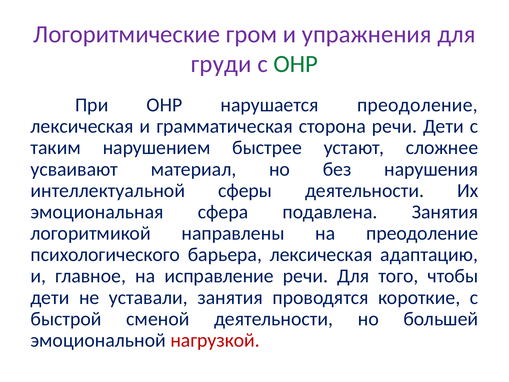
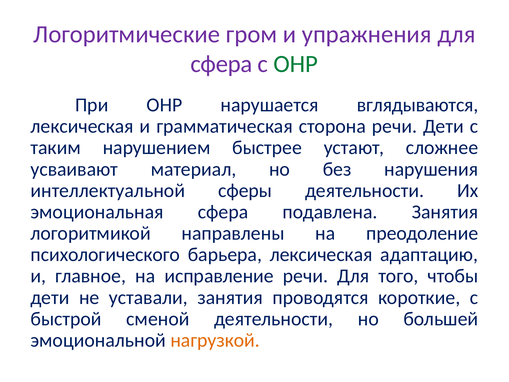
груди: груди -> сфера (221, 64)
нарушается преодоление: преодоление -> вглядываются (418, 105)
нагрузкой colour: red -> orange (215, 340)
